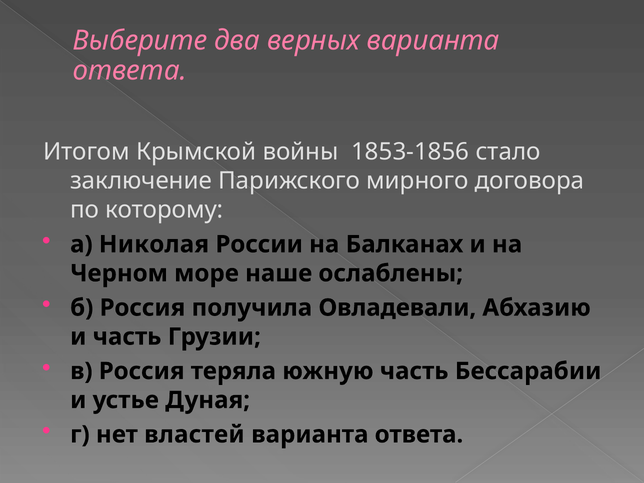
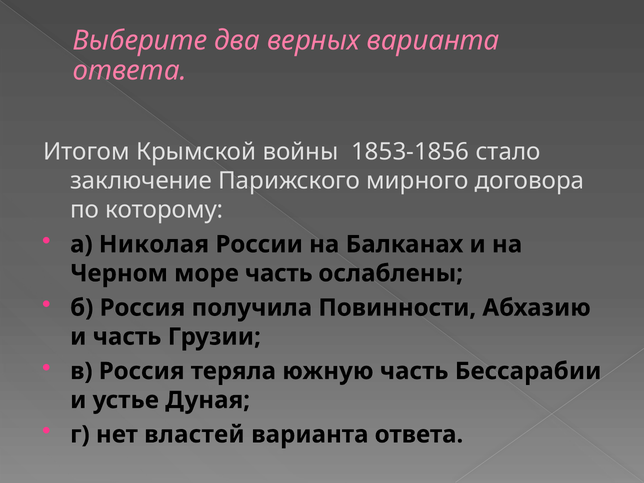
море наше: наше -> часть (279, 273)
Овладевали: Овладевали -> Повинности (397, 308)
